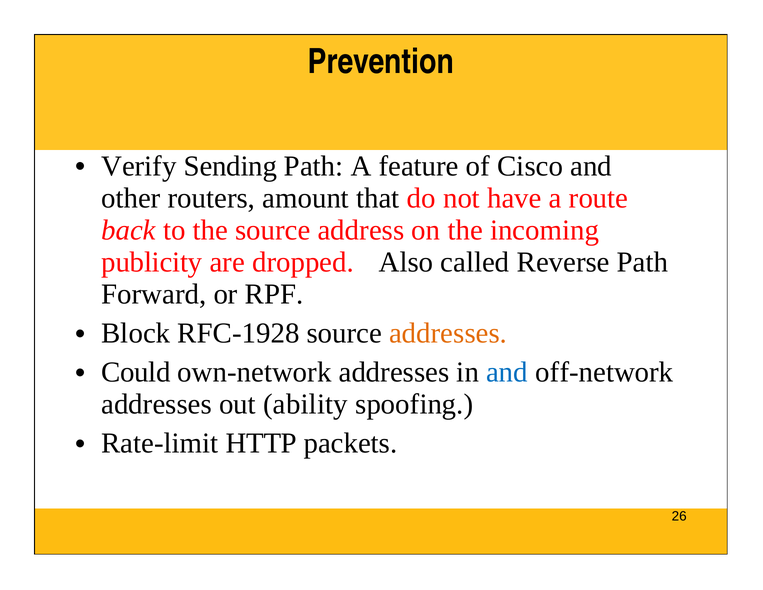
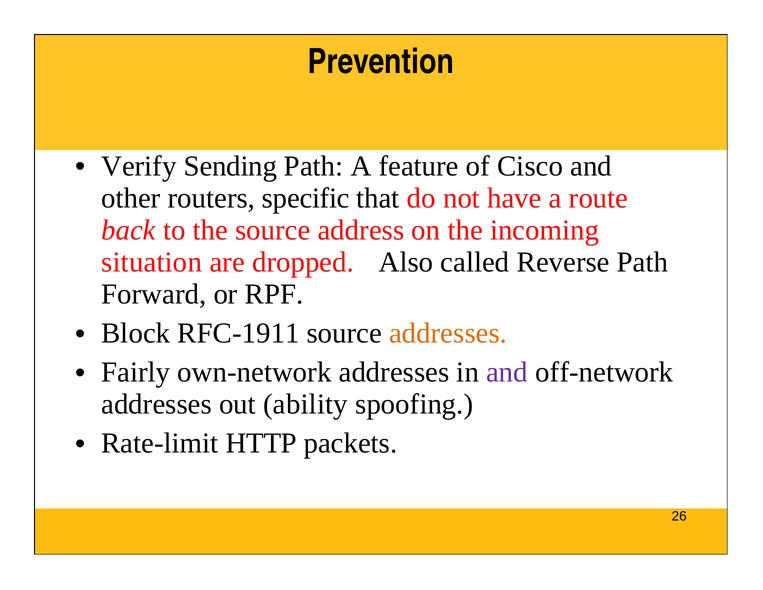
amount: amount -> specific (306, 198)
publicity: publicity -> situation (152, 262)
RFC-1928: RFC-1928 -> RFC-1911 (238, 333)
Could: Could -> Fairly (136, 372)
and colour: blue -> purple (507, 372)
